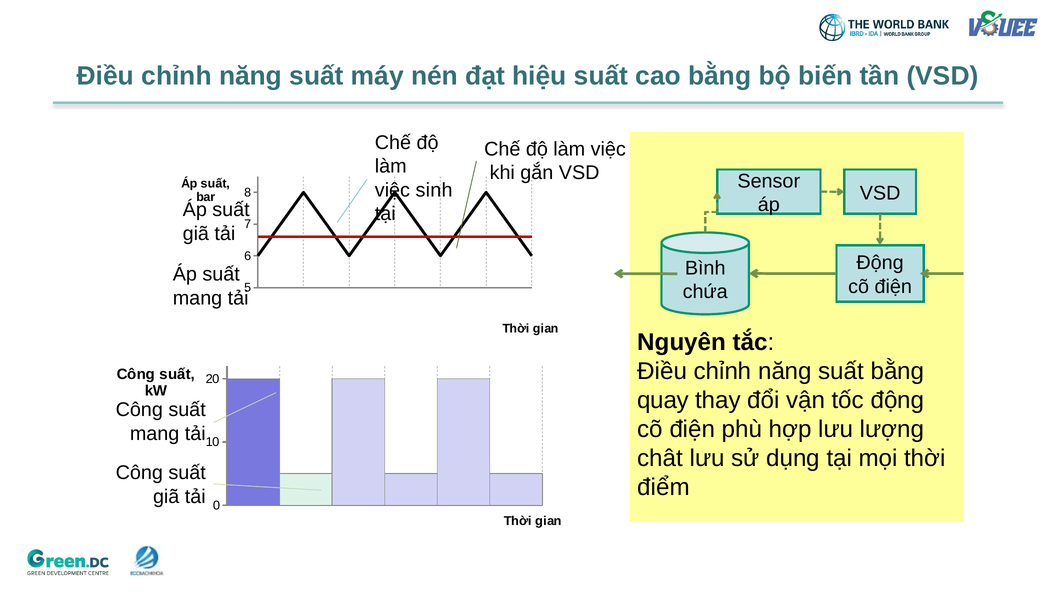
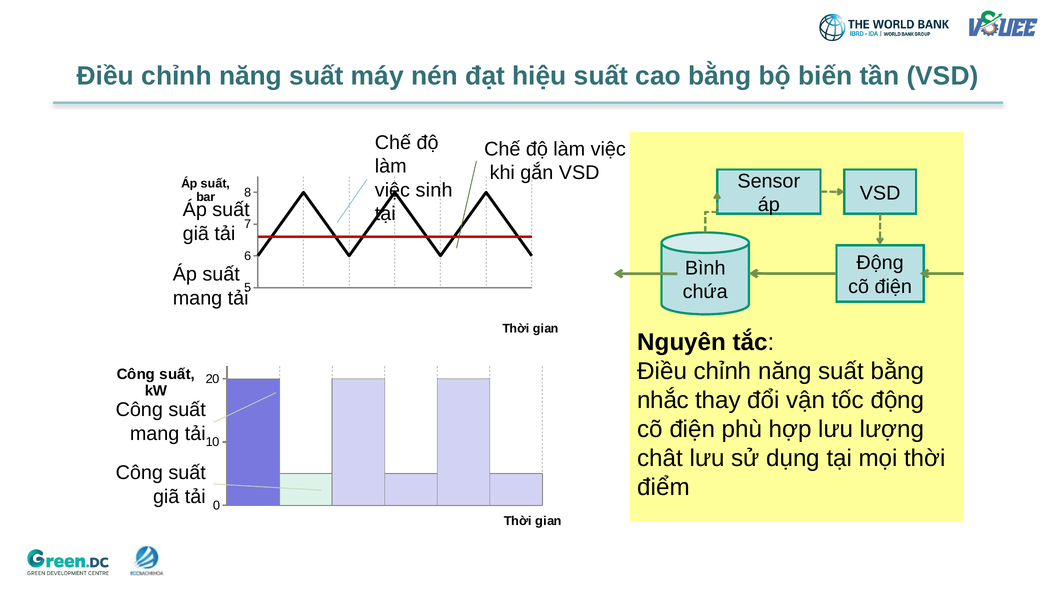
quay: quay -> nhắc (663, 400)
